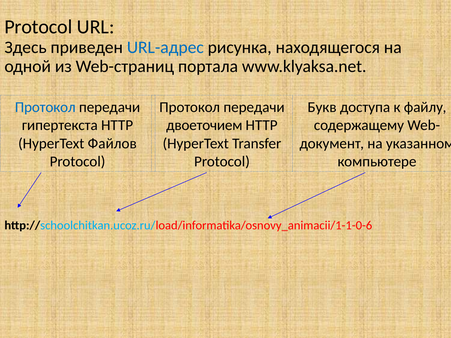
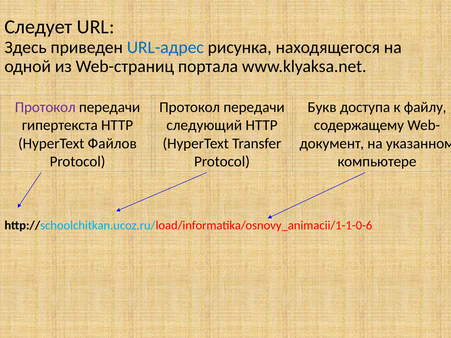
Protocol: Protocol -> Следует (38, 27)
Протокол colour: blue -> purple (45, 107)
двоеточием: двоеточием -> следующий (204, 125)
